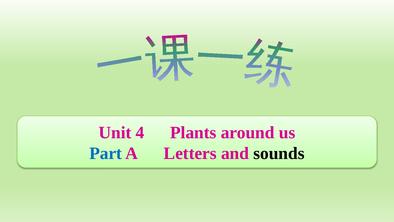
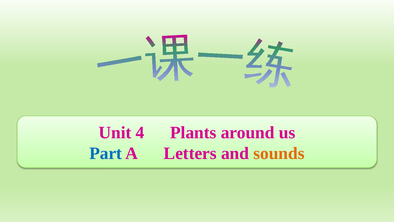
sounds colour: black -> orange (279, 153)
